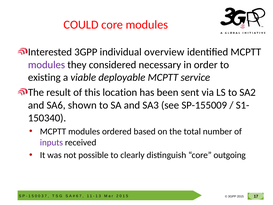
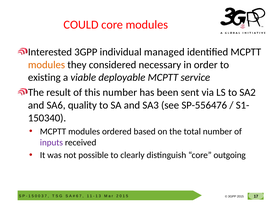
overview: overview -> managed (164, 52)
modules colour: purple -> orange (46, 65)
this location: location -> number (120, 92)
shown: shown -> quality (82, 105)
SP-155009: SP-155009 -> SP-556476 (204, 105)
